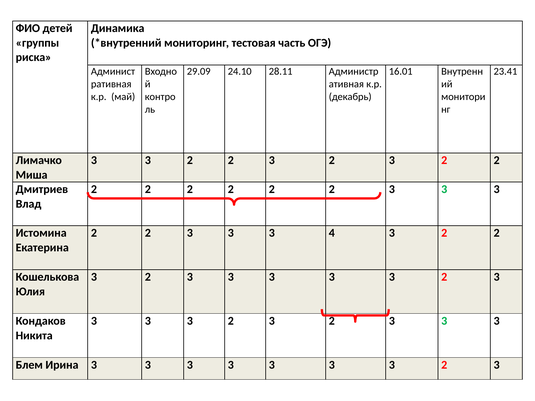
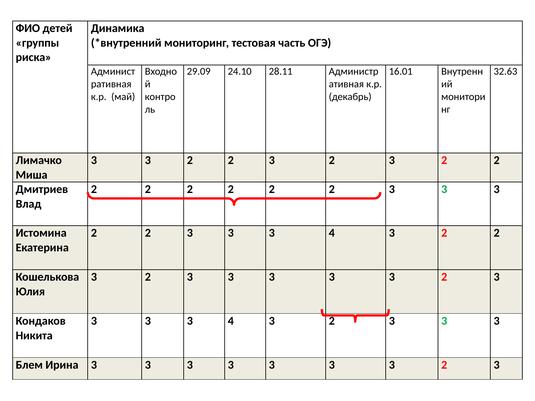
23.41: 23.41 -> 32.63 (505, 71)
2: 2 -> 4 (231, 321)
